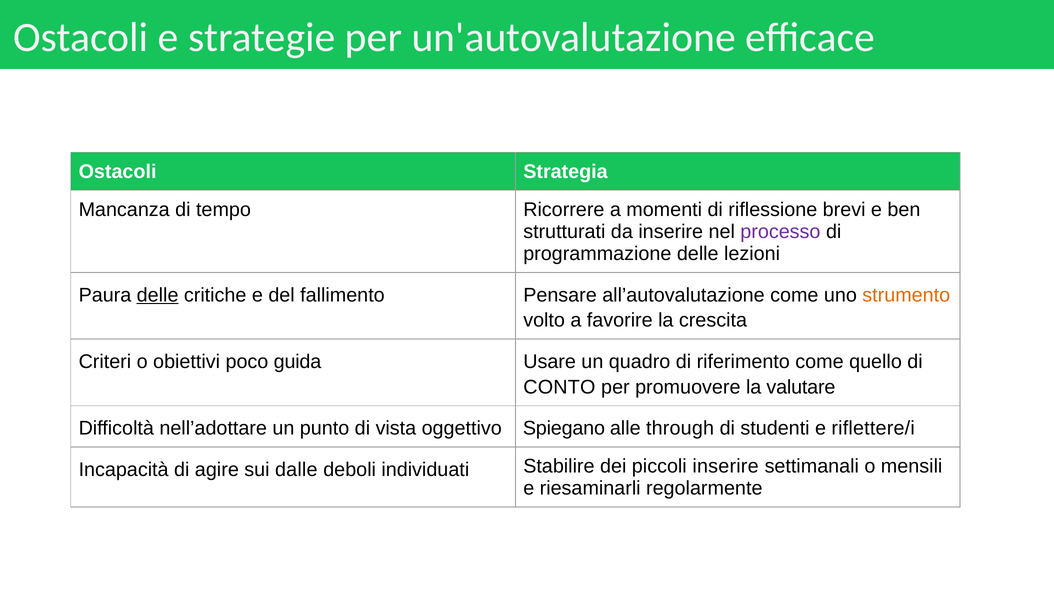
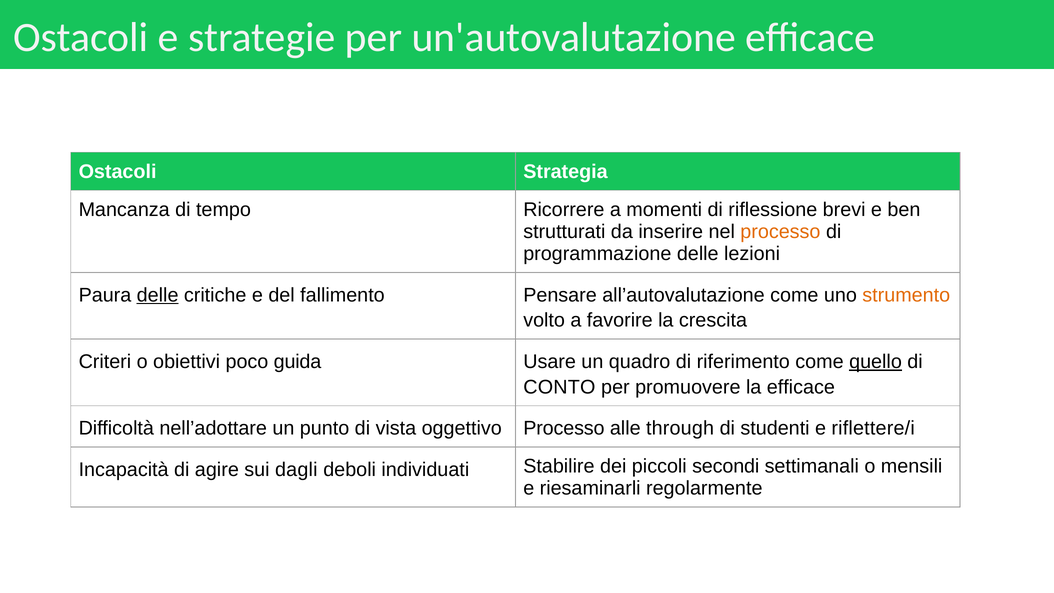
processo colour: purple -> orange (780, 232)
quello underline: none -> present (876, 362)
la valutare: valutare -> efficace (801, 387)
oggettivo Spiegano: Spiegano -> Processo (564, 428)
dalle: dalle -> dagli (296, 469)
piccoli inserire: inserire -> secondi (726, 466)
